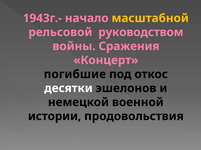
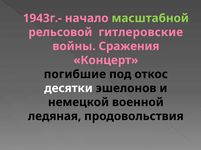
масштабной colour: yellow -> light green (150, 18)
руководством: руководством -> гитлеровские (141, 32)
истории: истории -> ледяная (55, 117)
